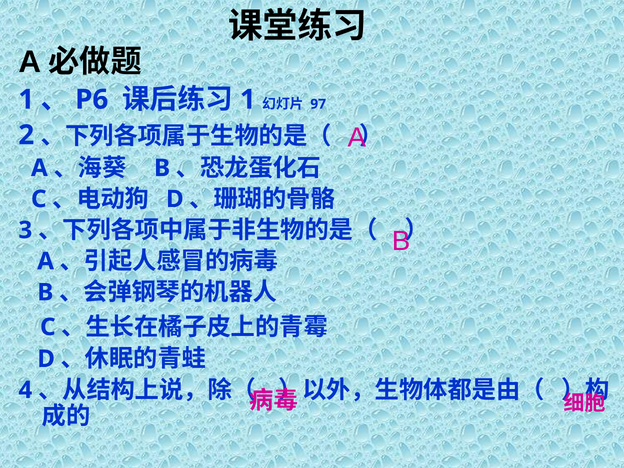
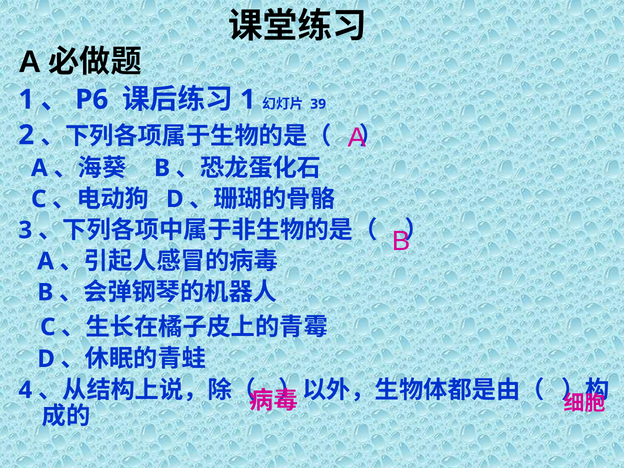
97: 97 -> 39 (318, 104)
